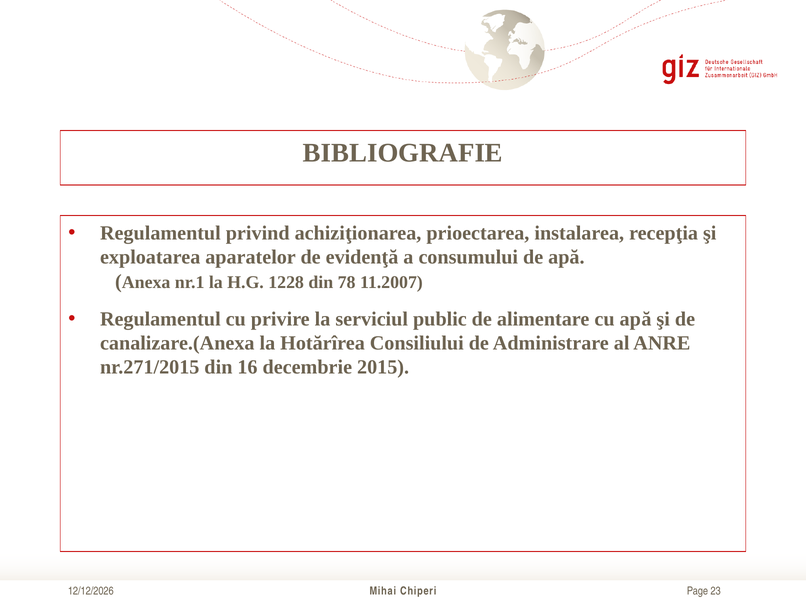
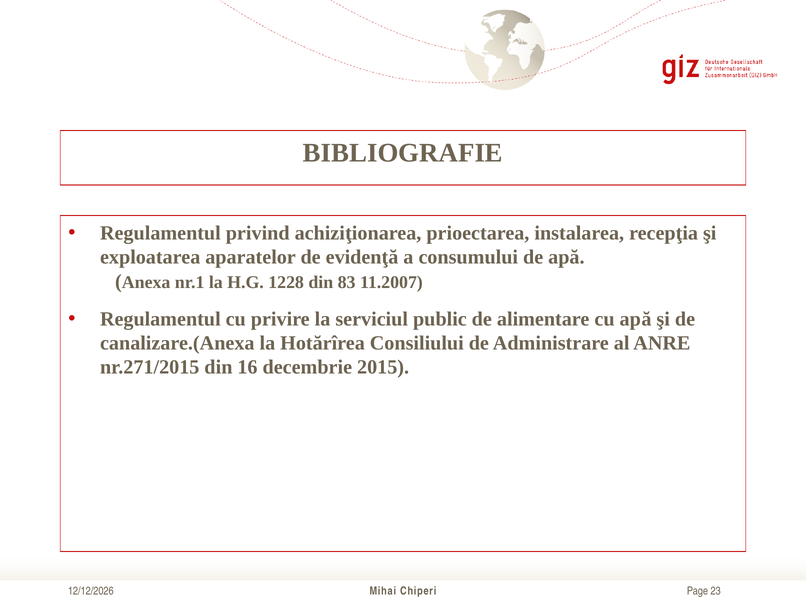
78: 78 -> 83 (347, 282)
